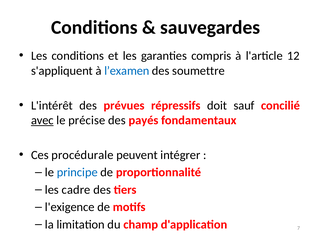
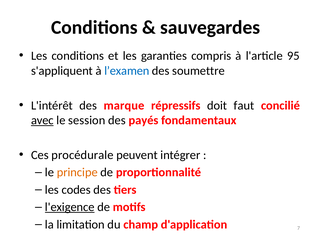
12: 12 -> 95 (293, 56)
prévues: prévues -> marque (124, 106)
sauf: sauf -> faut (244, 106)
précise: précise -> session (87, 120)
principe colour: blue -> orange (77, 173)
cadre: cadre -> codes (76, 190)
l'exigence underline: none -> present (70, 207)
